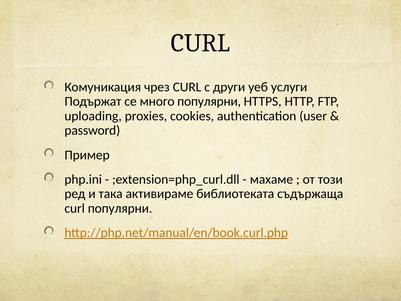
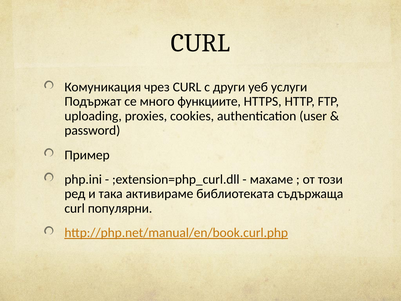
много популярни: популярни -> функциите (209, 101)
